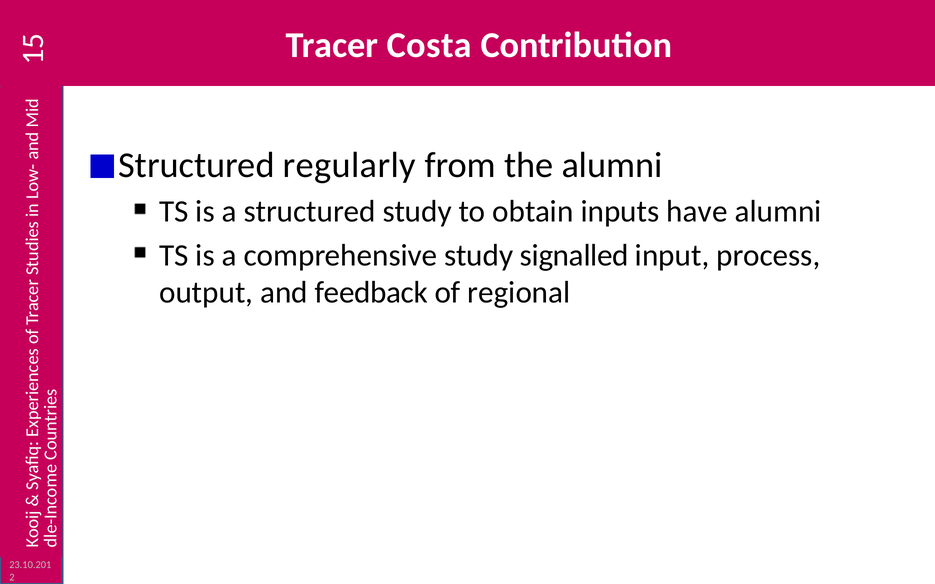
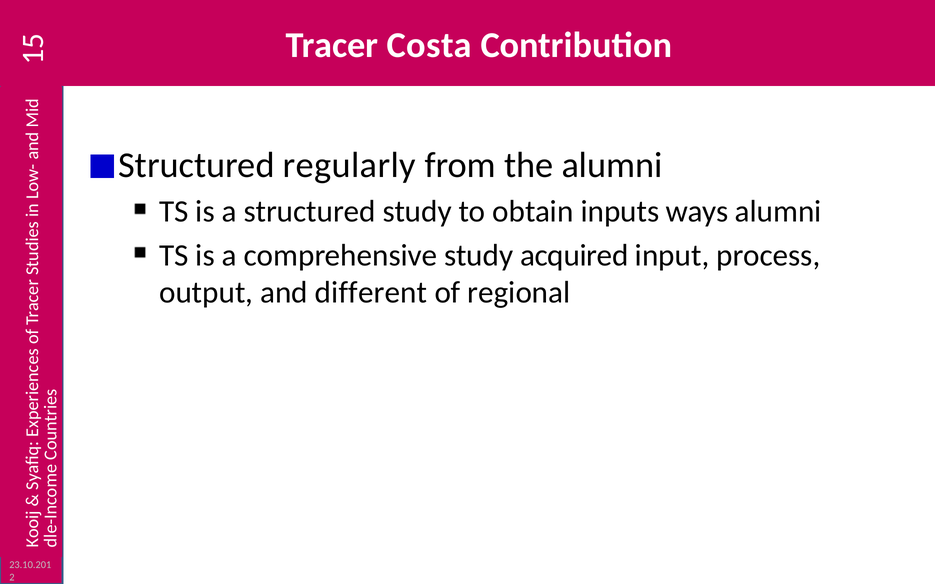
have: have -> ways (697, 212)
signalled: signalled -> acquired (574, 255)
feedback: feedback -> different (371, 293)
